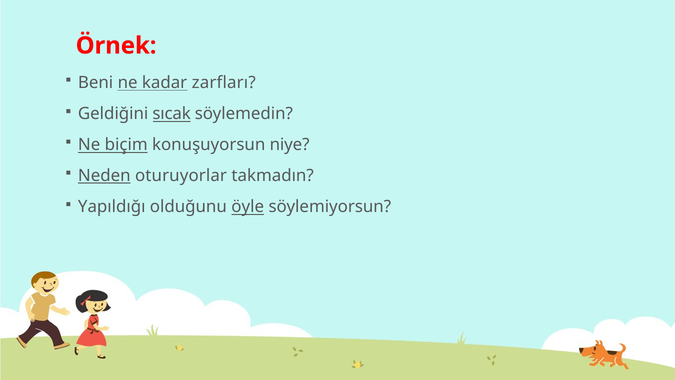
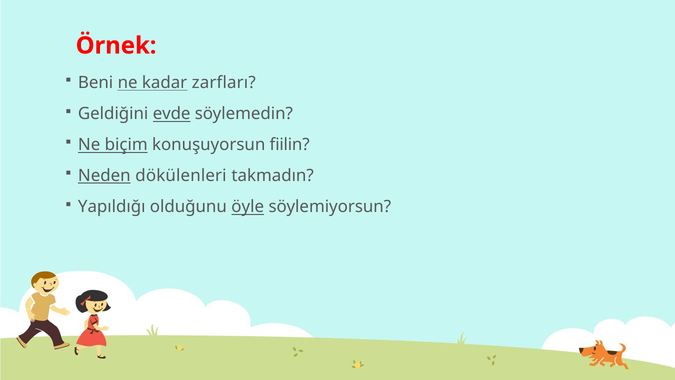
sıcak: sıcak -> evde (172, 114)
niye: niye -> fiilin (290, 145)
oturuyorlar: oturuyorlar -> dökülenleri (181, 175)
